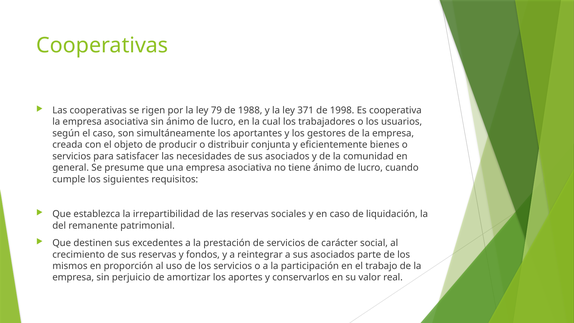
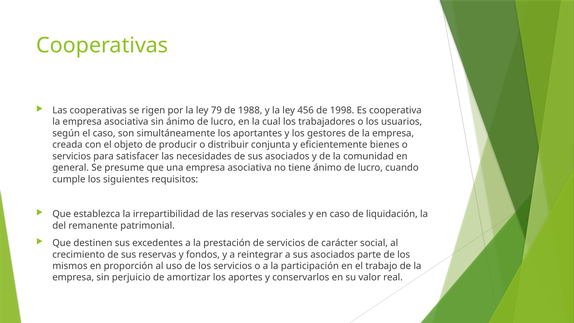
371: 371 -> 456 (306, 110)
